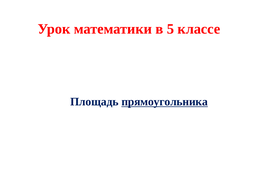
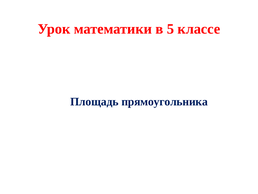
прямоугольника underline: present -> none (165, 102)
